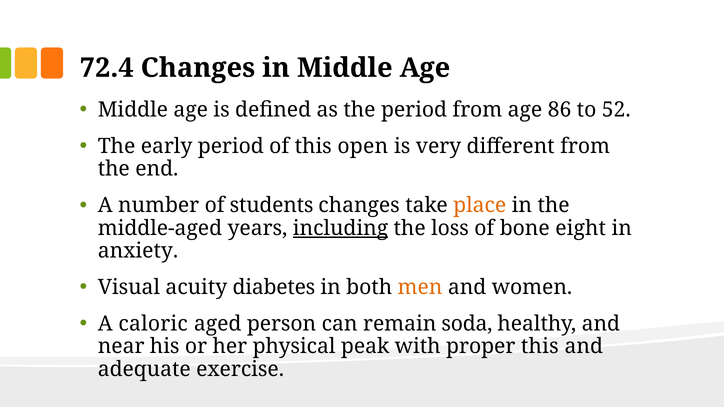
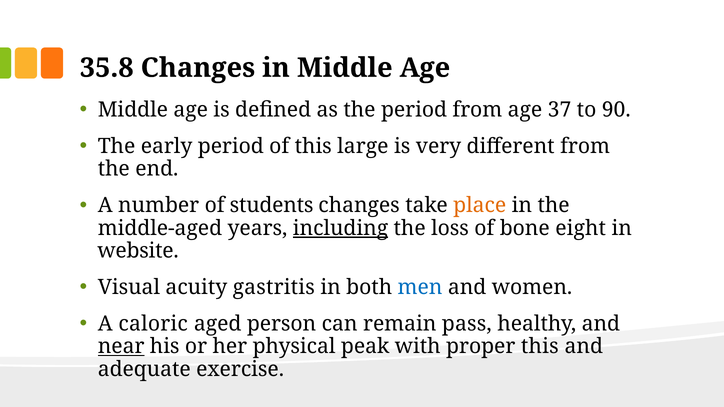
72.4: 72.4 -> 35.8 (107, 68)
86: 86 -> 37 (559, 110)
52: 52 -> 90 (616, 110)
open: open -> large (363, 146)
anxiety: anxiety -> website (138, 251)
diabetes: diabetes -> gastritis (274, 288)
men colour: orange -> blue (420, 288)
soda: soda -> pass (467, 324)
near underline: none -> present (121, 347)
